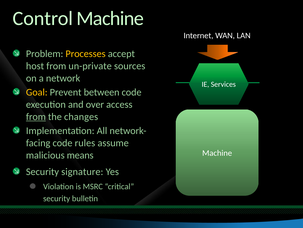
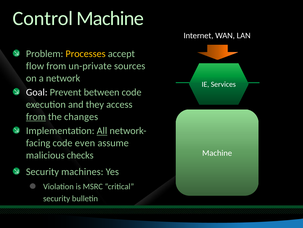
host: host -> flow (35, 66)
Goal colour: yellow -> white (37, 92)
over: over -> they (95, 104)
All underline: none -> present (102, 130)
rules: rules -> even (85, 143)
means: means -> checks (80, 155)
signature: signature -> machines (82, 171)
